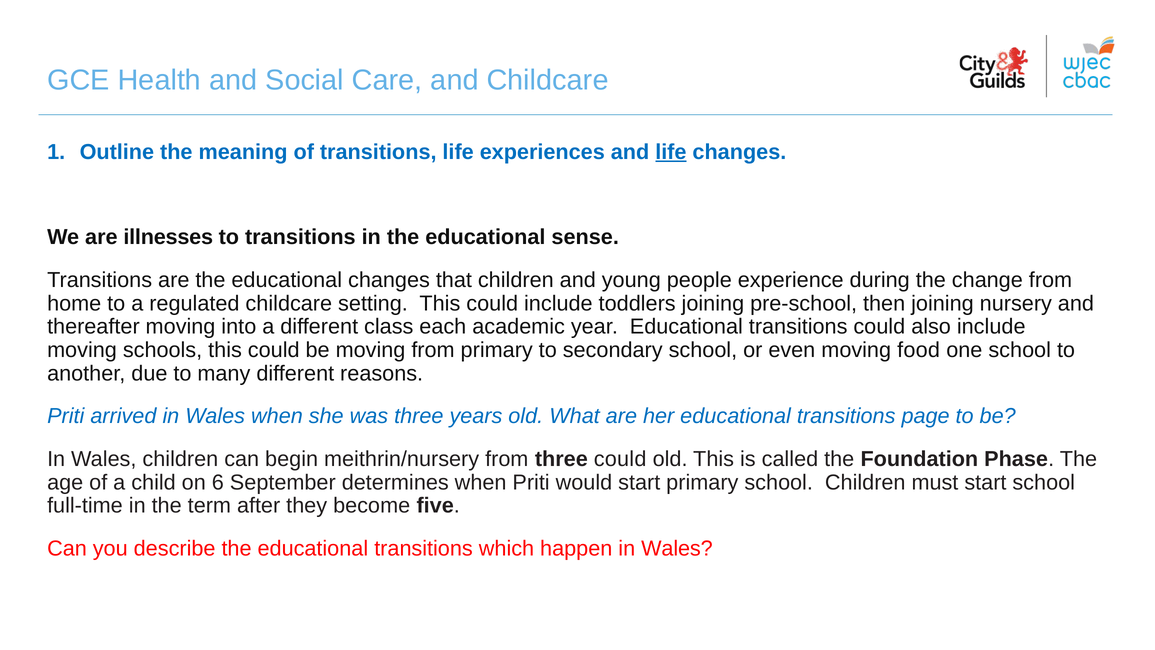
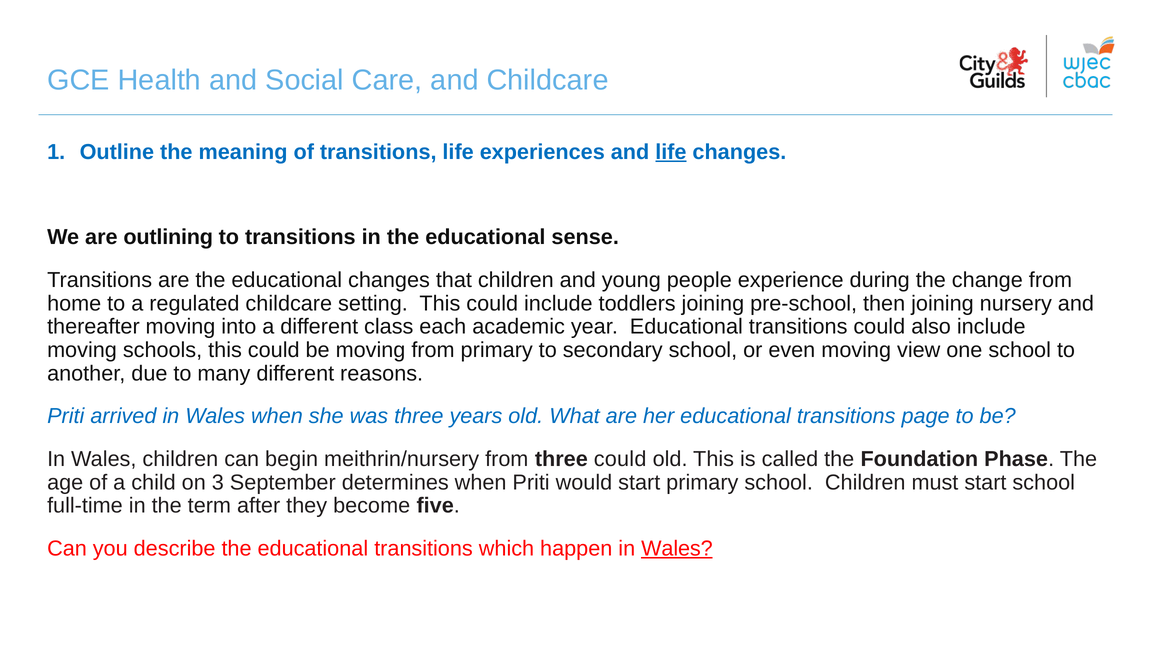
illnesses: illnesses -> outlining (168, 237)
food: food -> view (919, 350)
6: 6 -> 3 (218, 482)
Wales underline: none -> present (677, 548)
